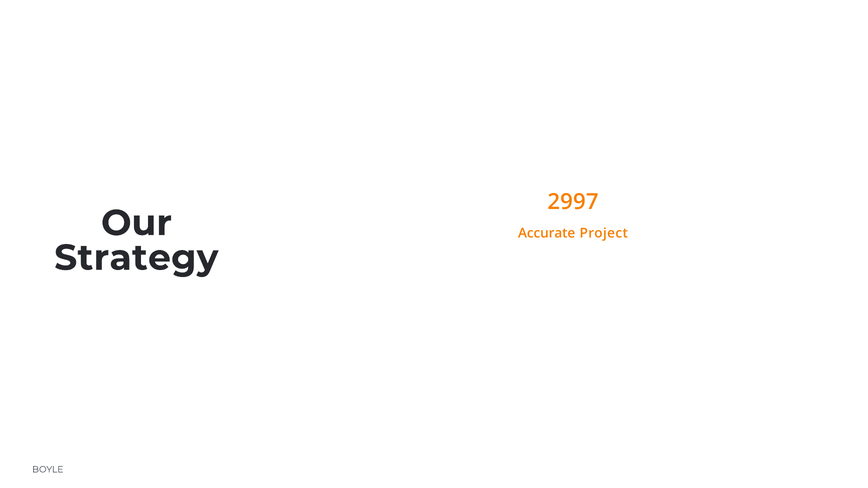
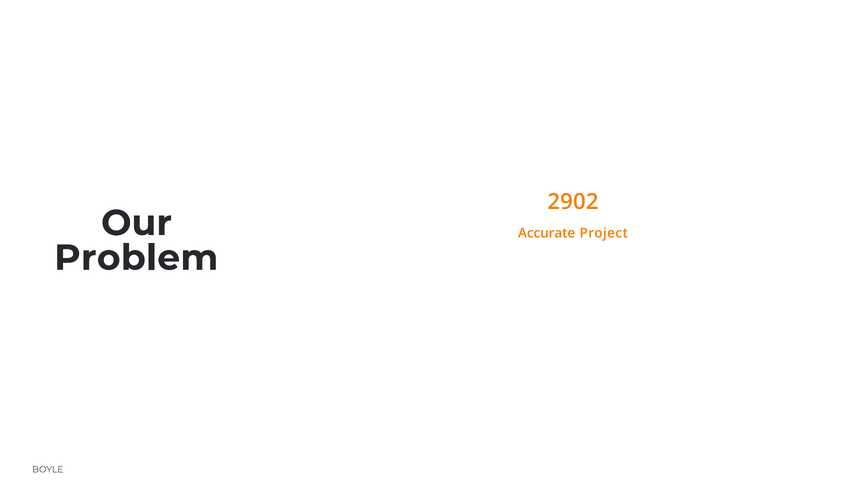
2997: 2997 -> 2902 (573, 202)
Strategy: Strategy -> Problem (136, 258)
